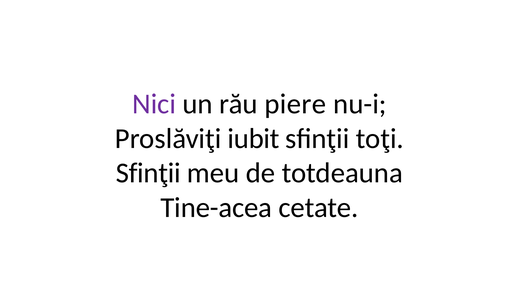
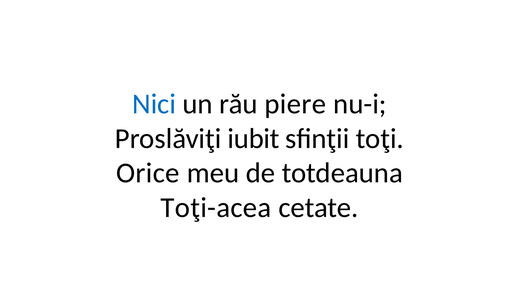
Nici colour: purple -> blue (154, 104)
Sfinţii: Sfinţii -> Orice (148, 173)
Tine-acea: Tine-acea -> Toţi-acea (216, 208)
